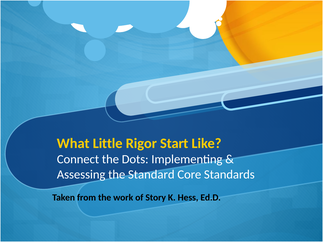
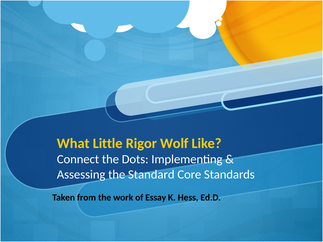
Start: Start -> Wolf (174, 143)
Story: Story -> Essay (156, 198)
